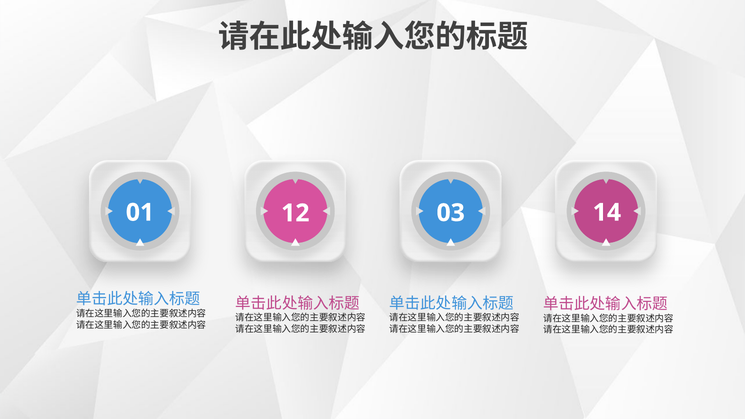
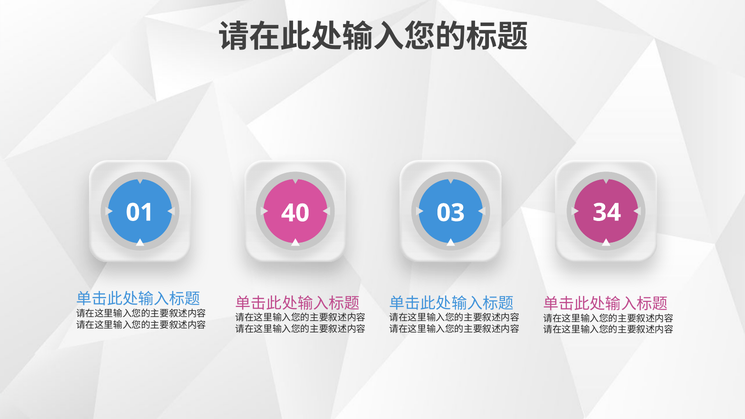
12: 12 -> 40 (295, 213)
14: 14 -> 34 (607, 213)
